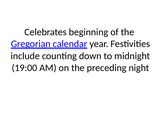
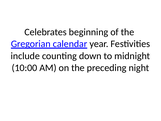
19:00: 19:00 -> 10:00 (24, 68)
